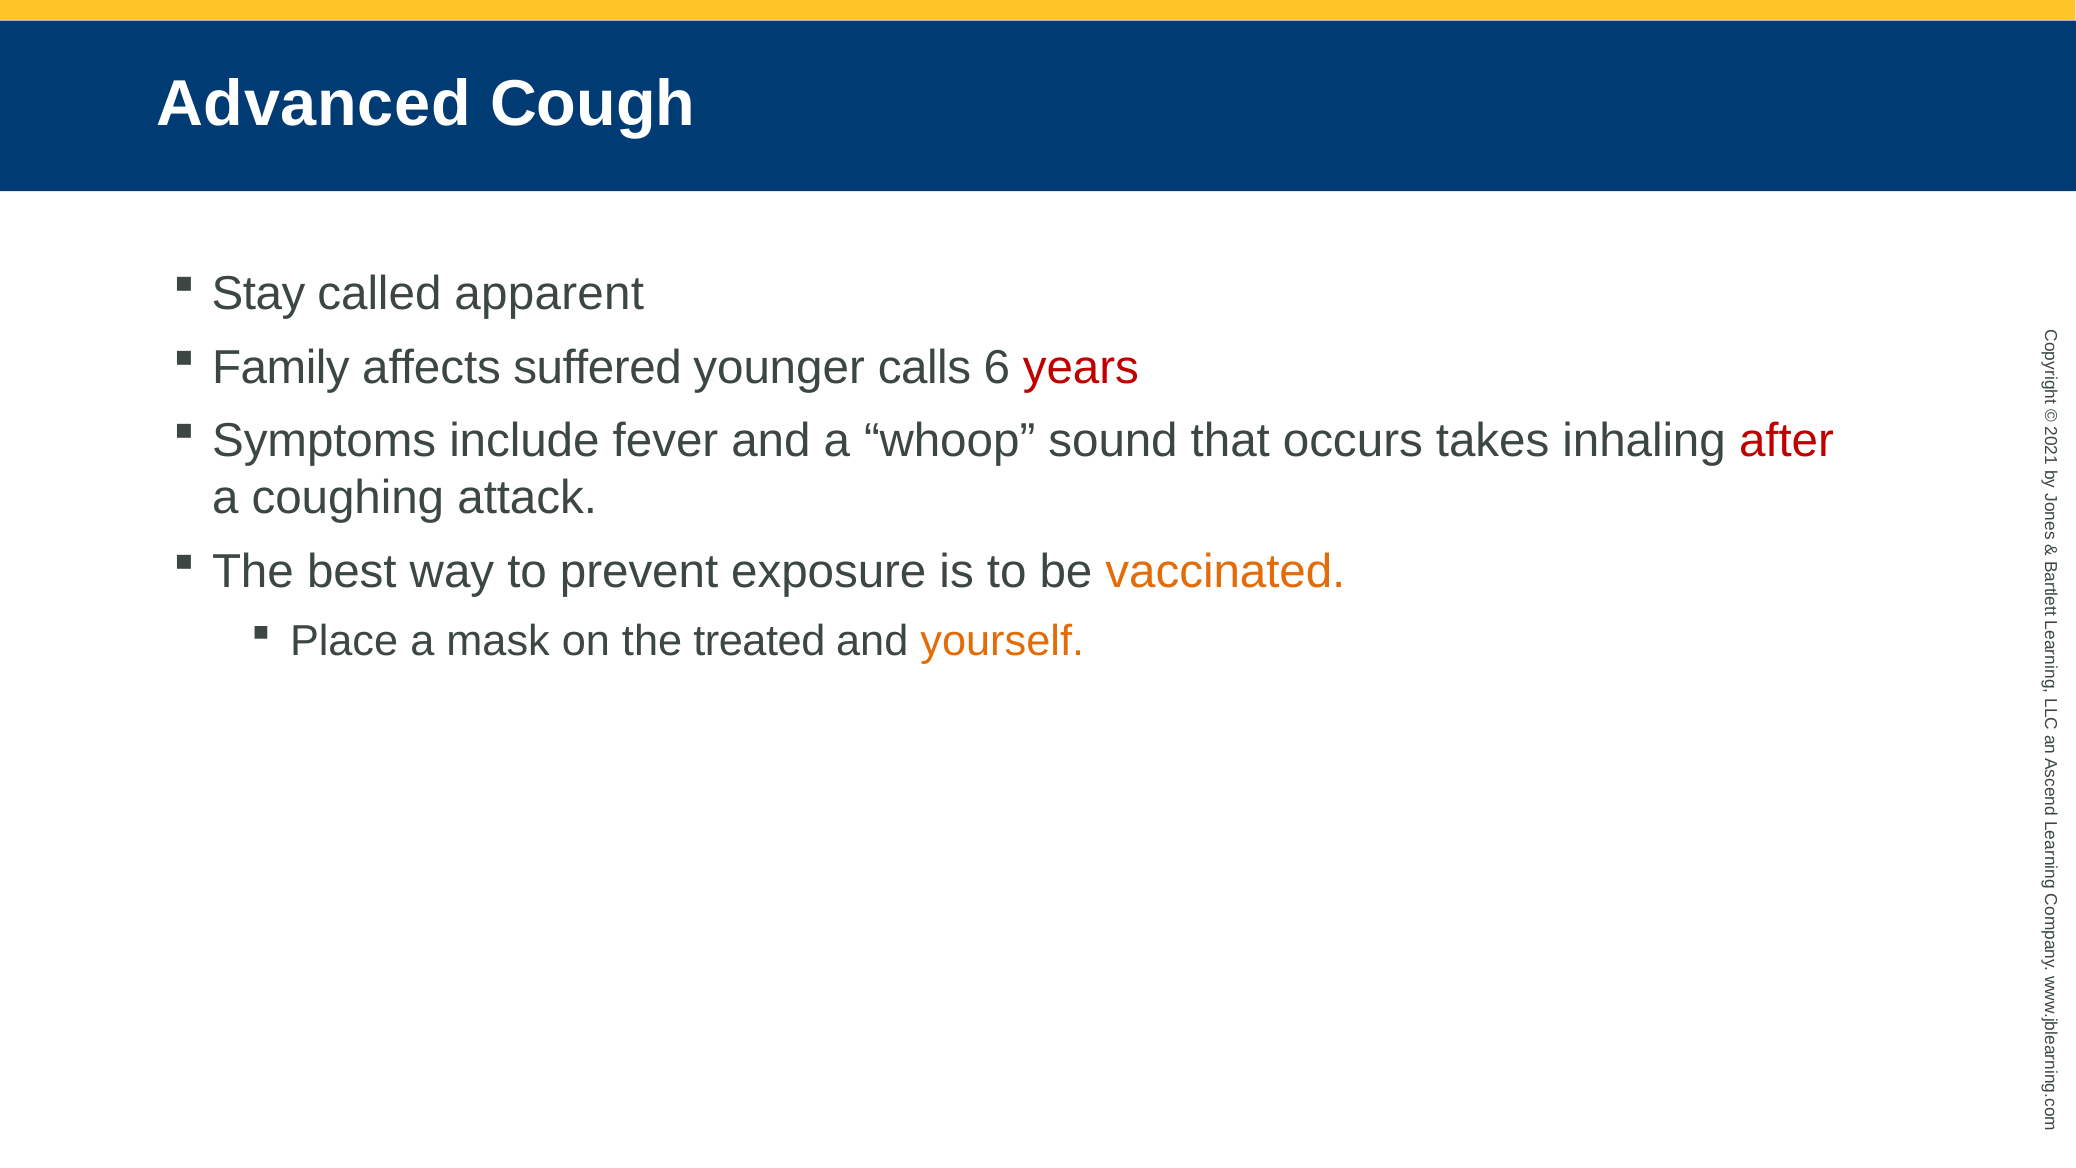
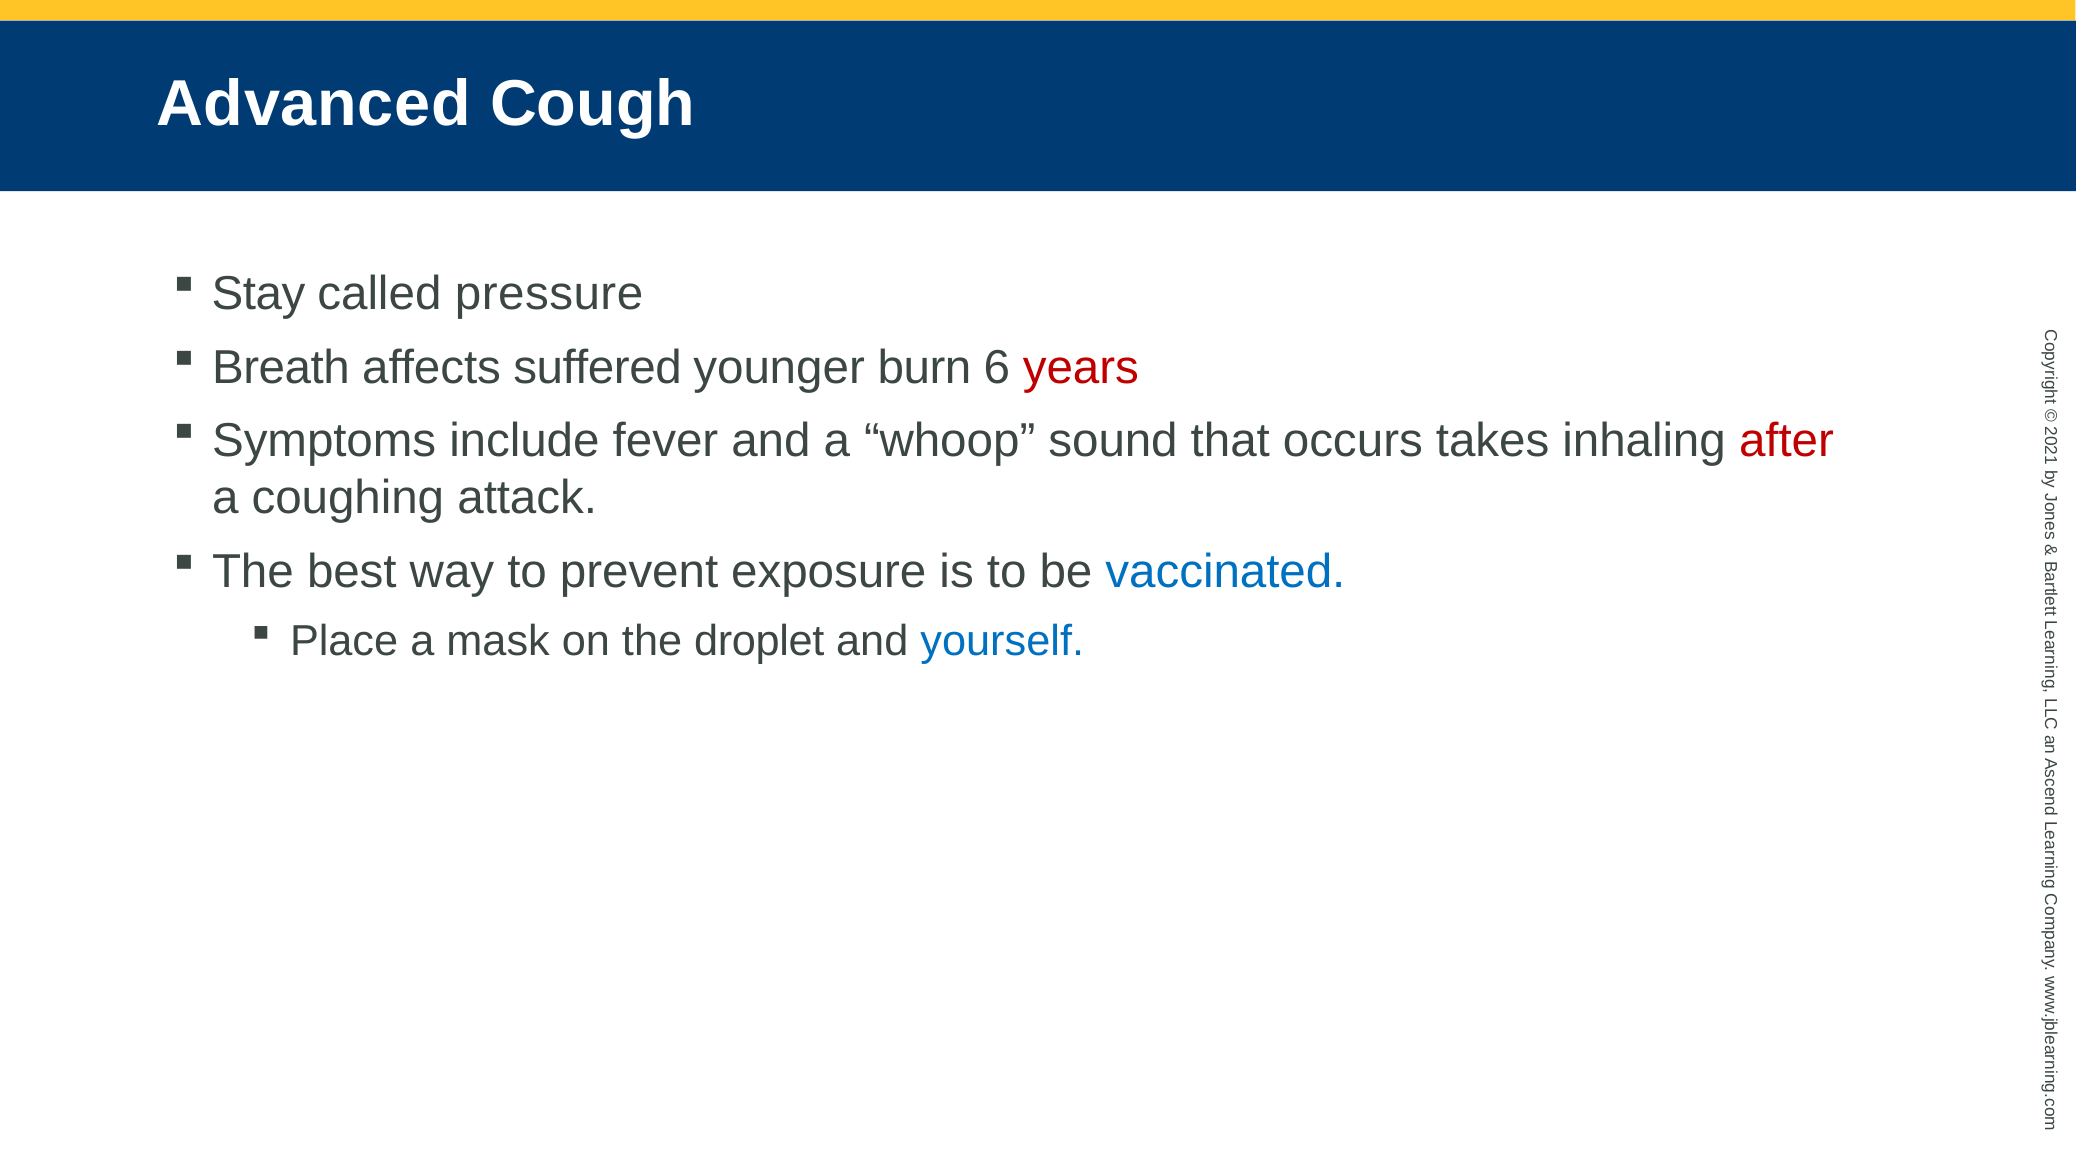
apparent: apparent -> pressure (549, 293)
Family: Family -> Breath (281, 367)
calls: calls -> burn (924, 367)
vaccinated colour: orange -> blue (1225, 572)
treated: treated -> droplet (759, 641)
yourself colour: orange -> blue (1002, 641)
